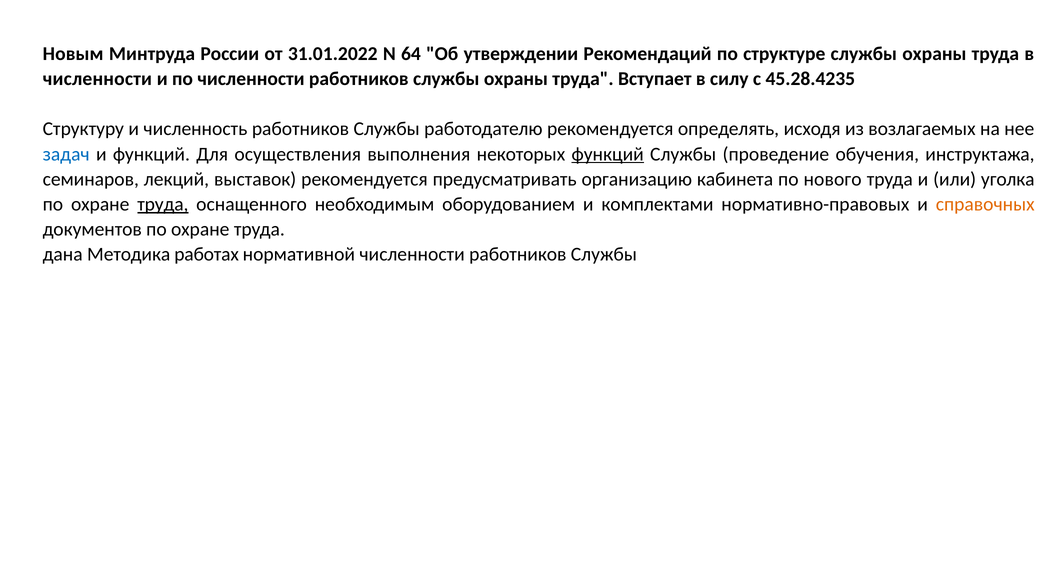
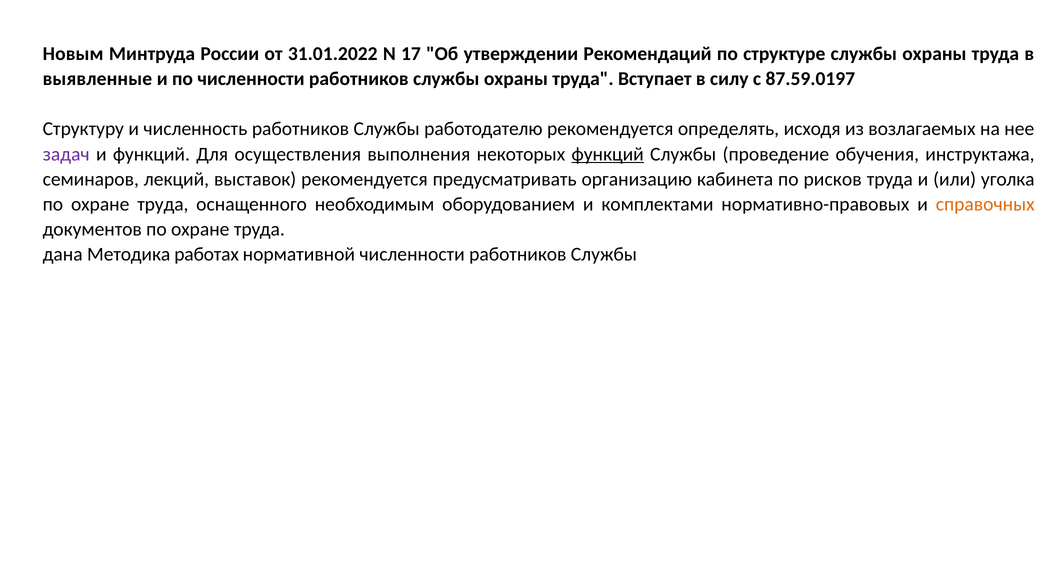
64: 64 -> 17 (411, 54)
численности: численности -> выявленные (97, 79)
45.28.4235: 45.28.4235 -> 87.59.0197 (810, 79)
задач colour: blue -> purple (66, 154)
нового: нового -> рисков (833, 179)
труда underline: present -> none (163, 204)
